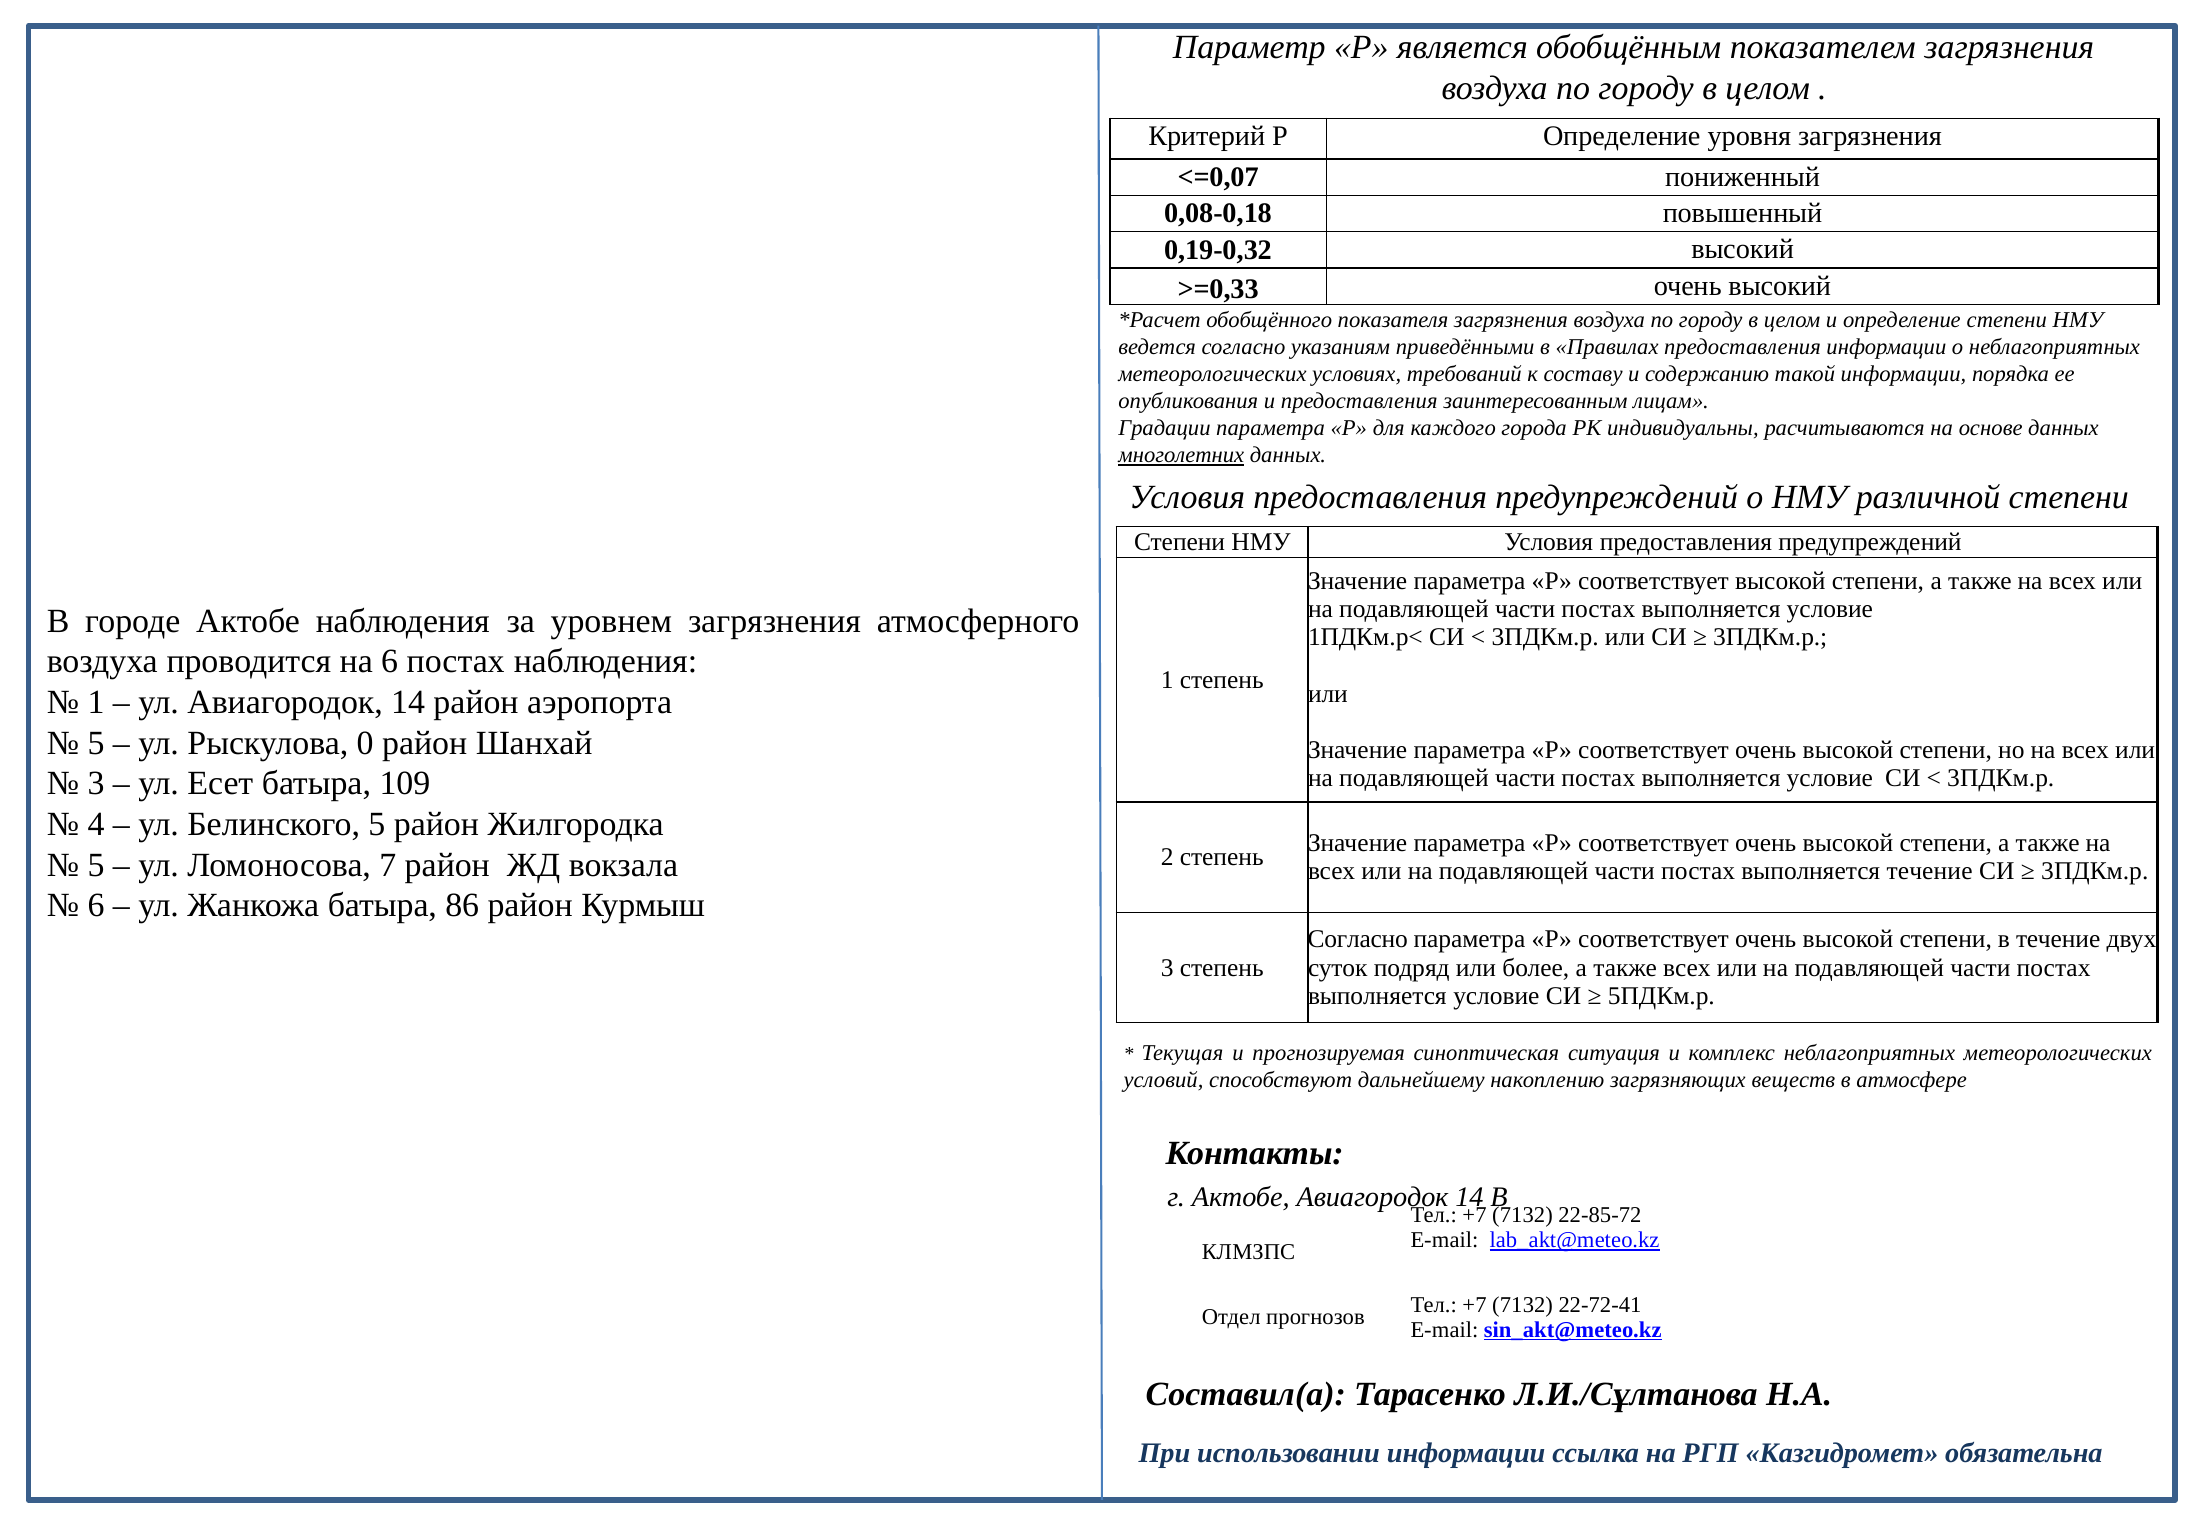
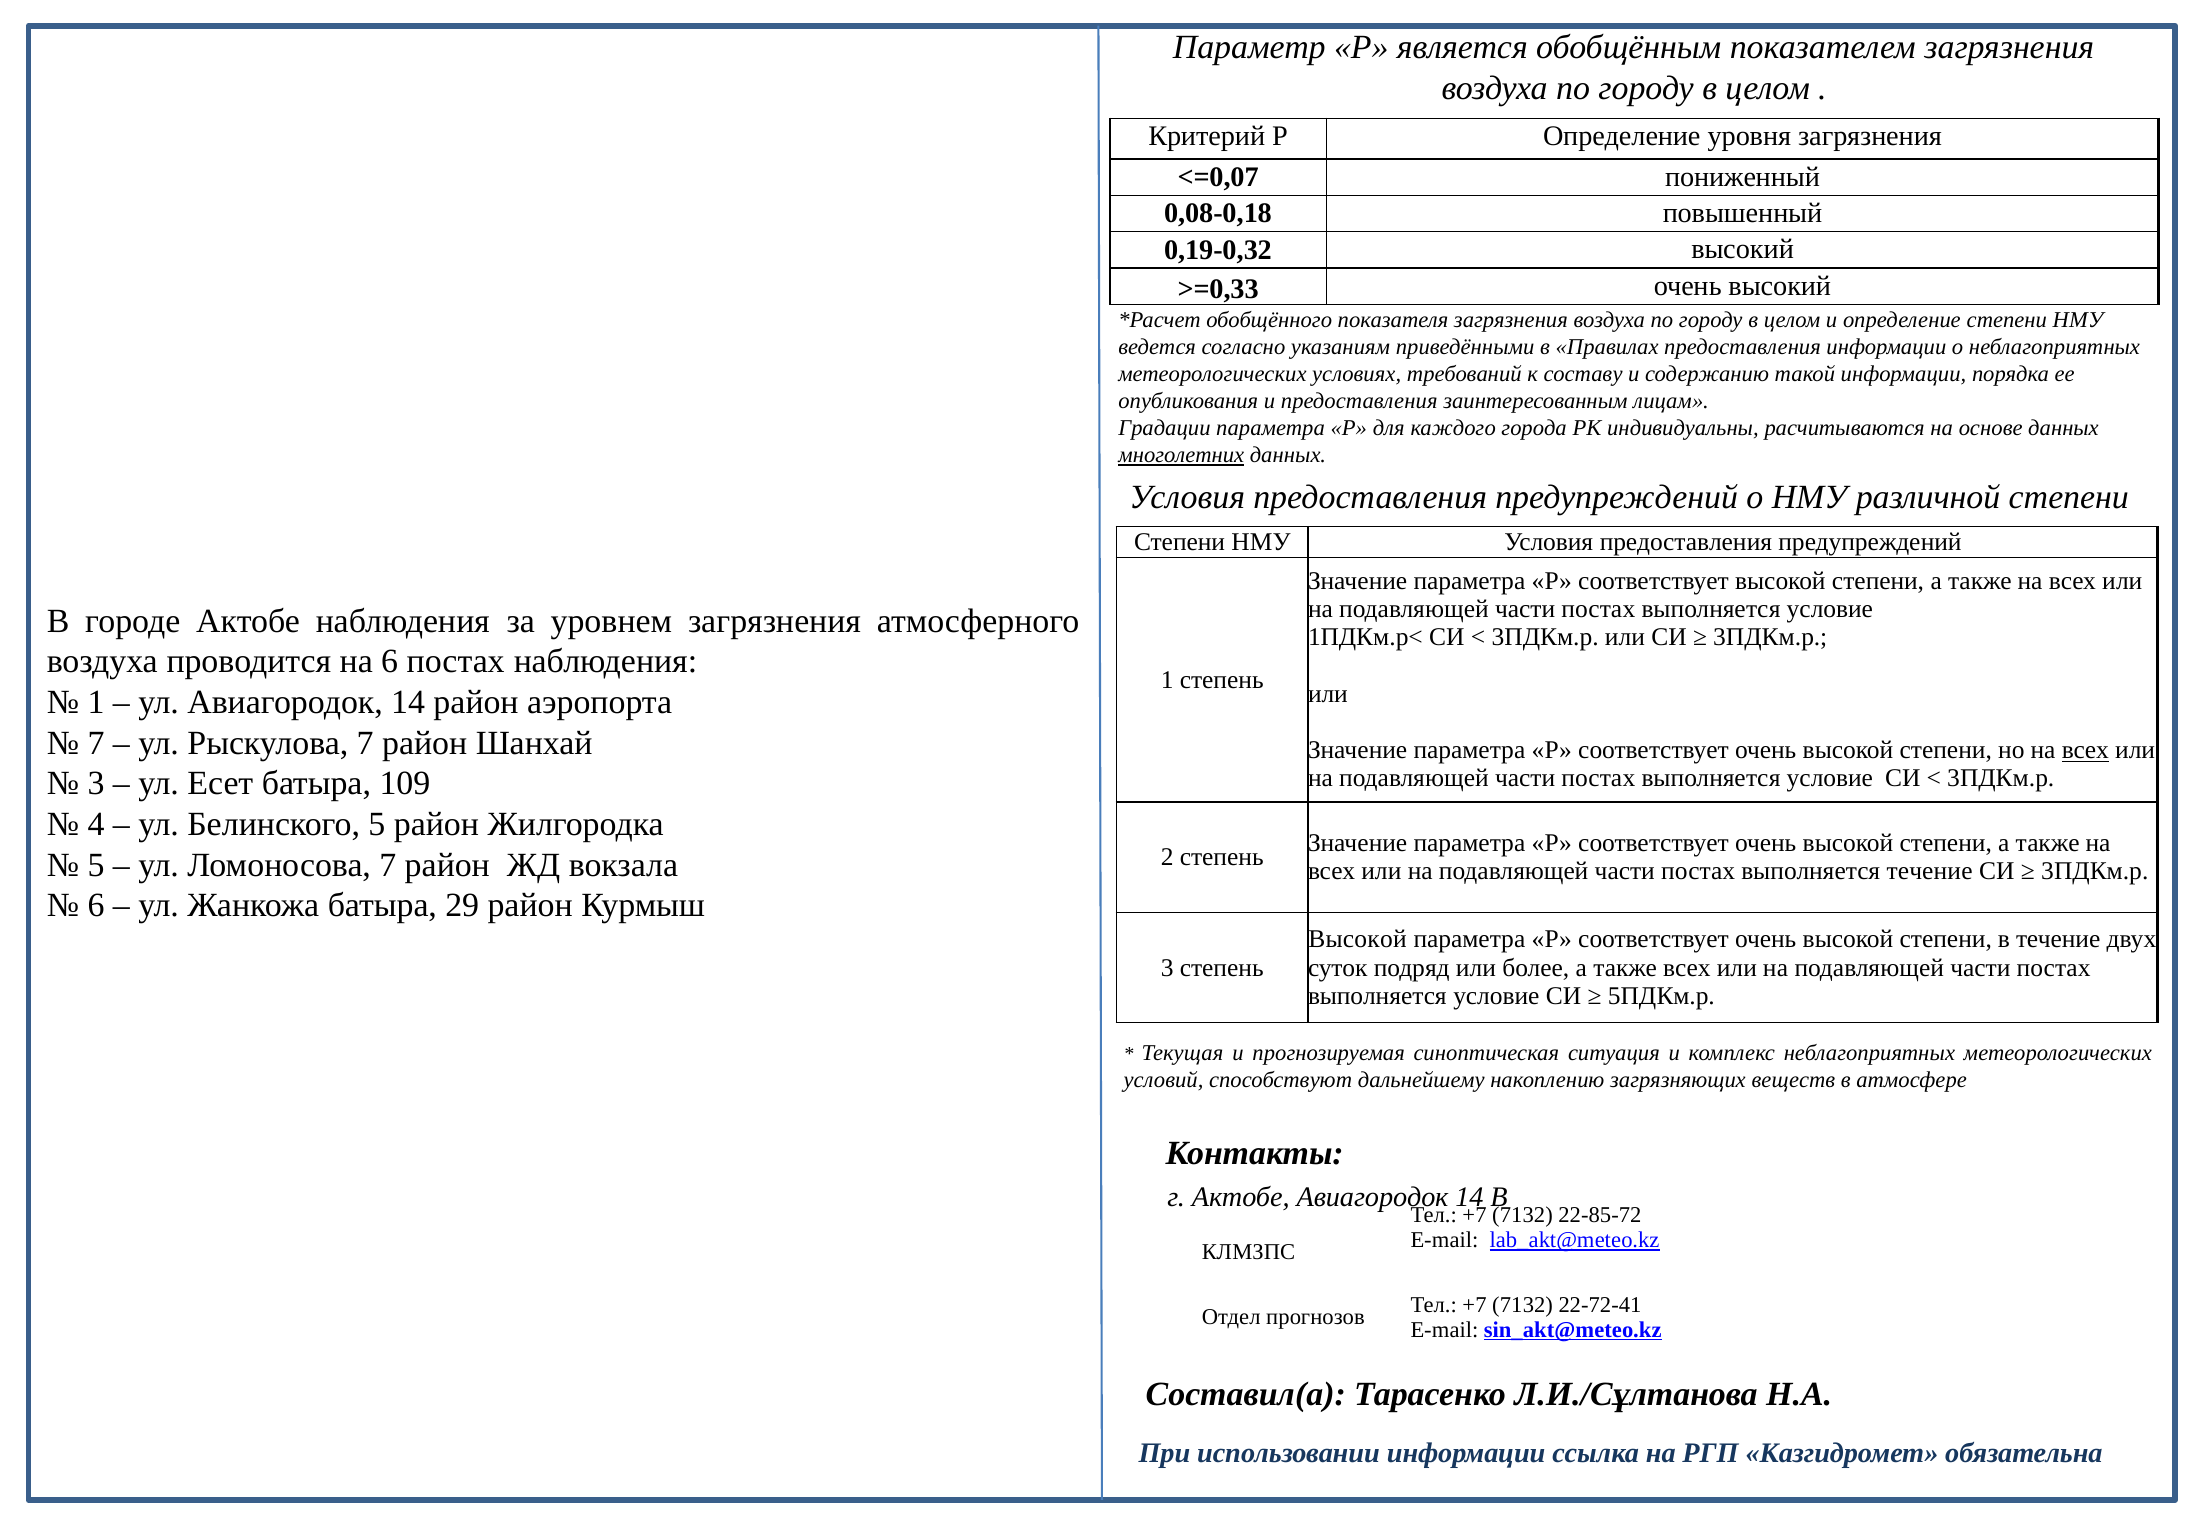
5: 5 -> 7 (96, 743)
Рыскулова 0: 0 -> 7 (365, 743)
всех underline: none -> present (2085, 750)
86: 86 -> 29 (462, 906)
Согласно: Согласно -> Высокой (1357, 939)
